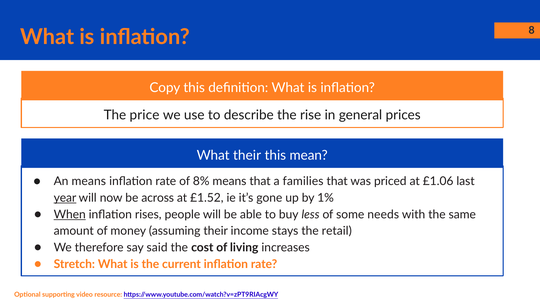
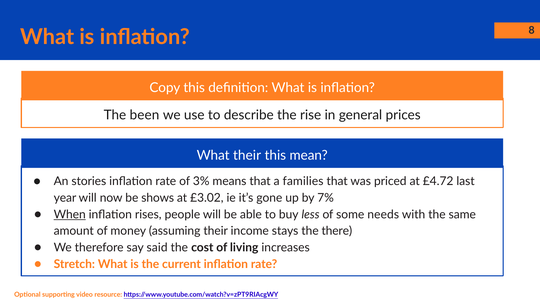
price: price -> been (144, 115)
An means: means -> stories (89, 181)
8%: 8% -> 3% (201, 181)
£1.06: £1.06 -> £4.72 (438, 181)
year underline: present -> none (65, 198)
across: across -> shows (158, 198)
£1.52: £1.52 -> £3.02 (207, 198)
1%: 1% -> 7% (326, 198)
retail: retail -> there (337, 231)
